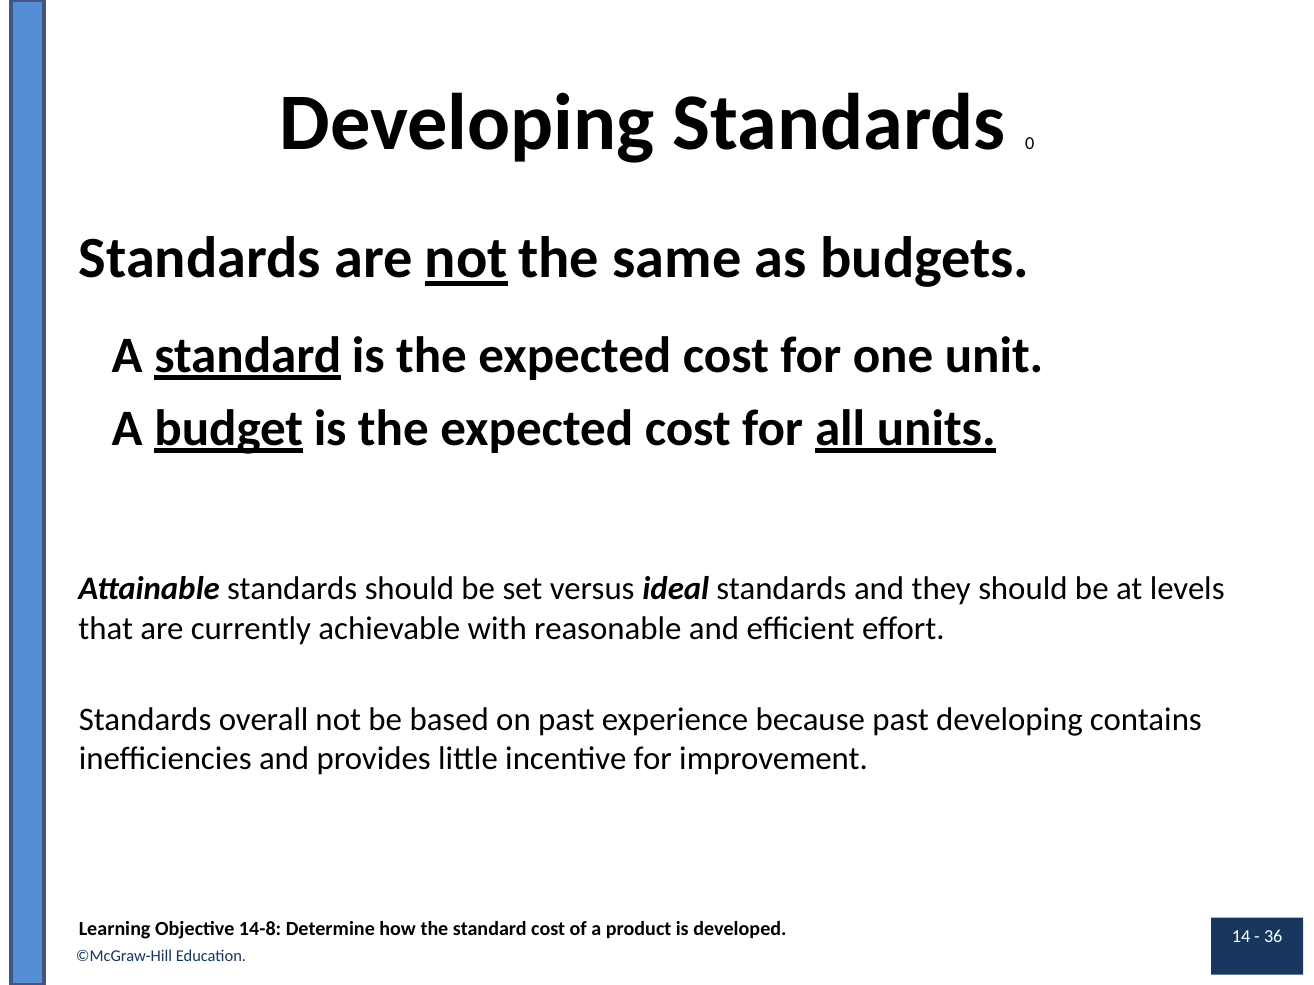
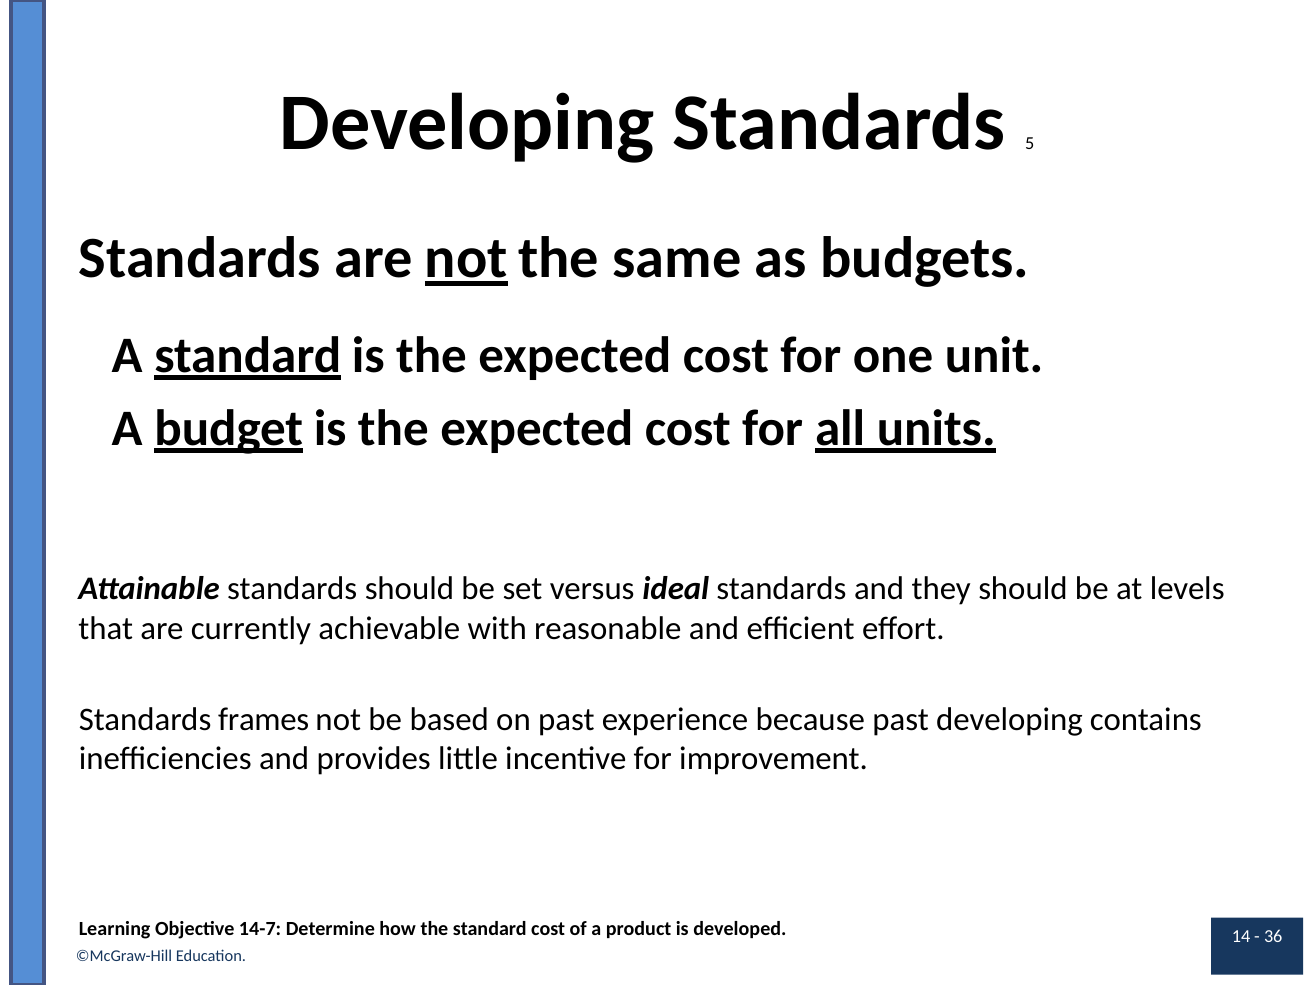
0: 0 -> 5 (1030, 143)
overall: overall -> frames (264, 720)
14-8: 14-8 -> 14-7 (260, 929)
